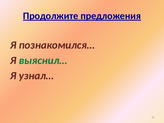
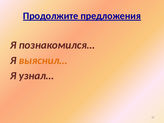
выяснил… colour: green -> orange (43, 60)
